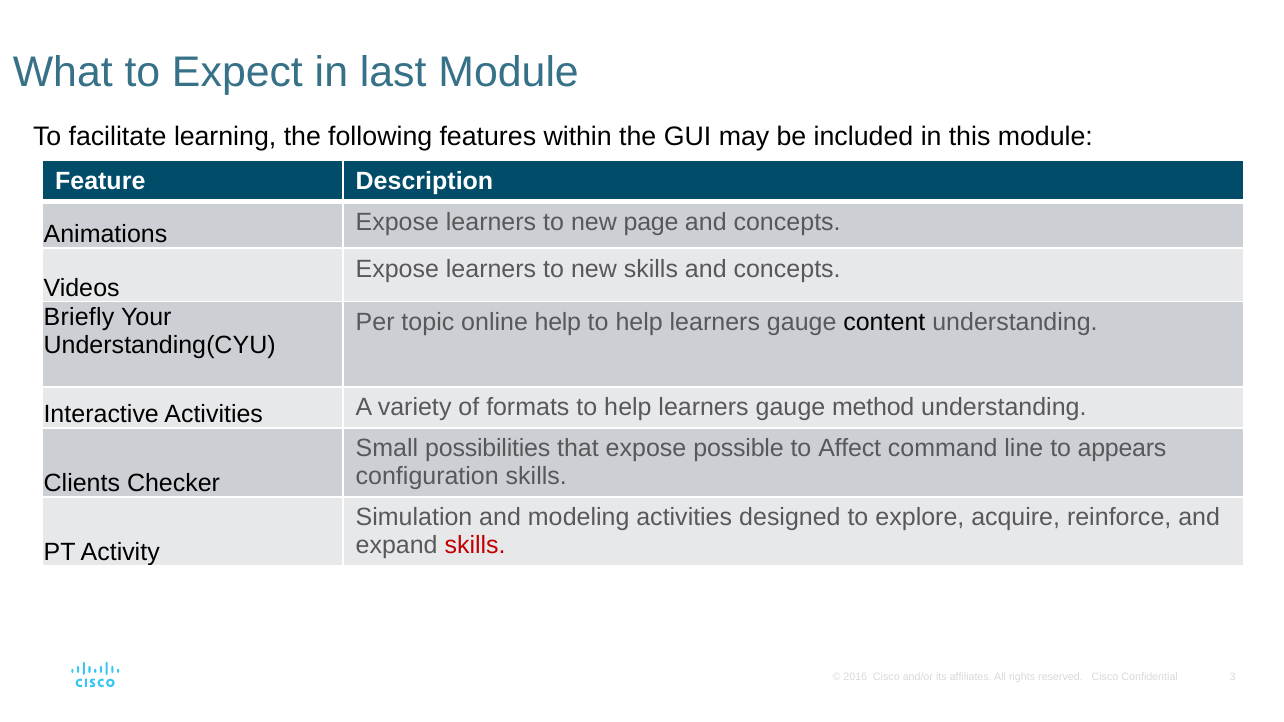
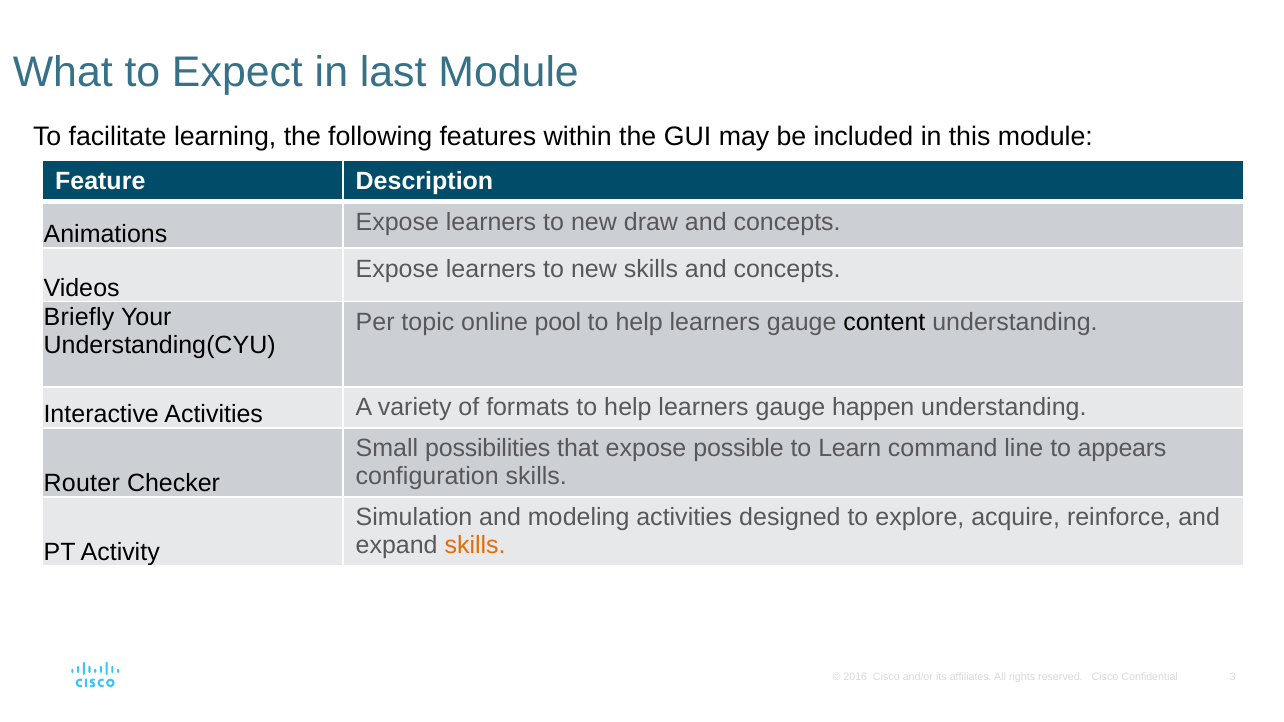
page: page -> draw (651, 223)
online help: help -> pool (558, 322)
method: method -> happen (873, 408)
Affect: Affect -> Learn (850, 449)
Clients: Clients -> Router (82, 483)
skills colour: red -> orange (475, 546)
